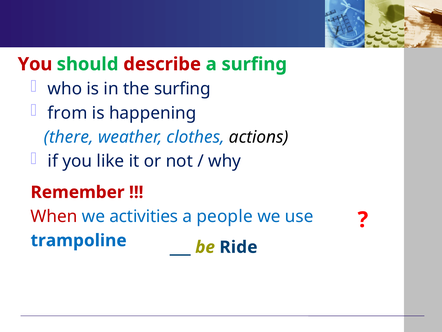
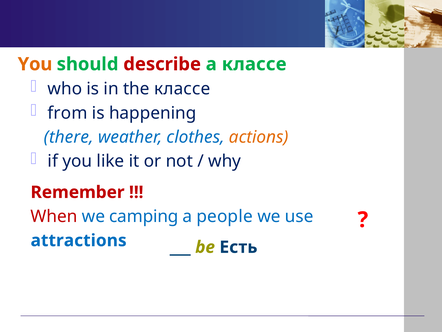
You colour: red -> orange (35, 64)
a surfing: surfing -> классе (254, 64)
the surfing: surfing -> классе (182, 89)
actions colour: black -> orange (259, 137)
activities: activities -> camping (144, 216)
trampoline: trampoline -> attractions (79, 240)
Ride: Ride -> Есть (238, 247)
